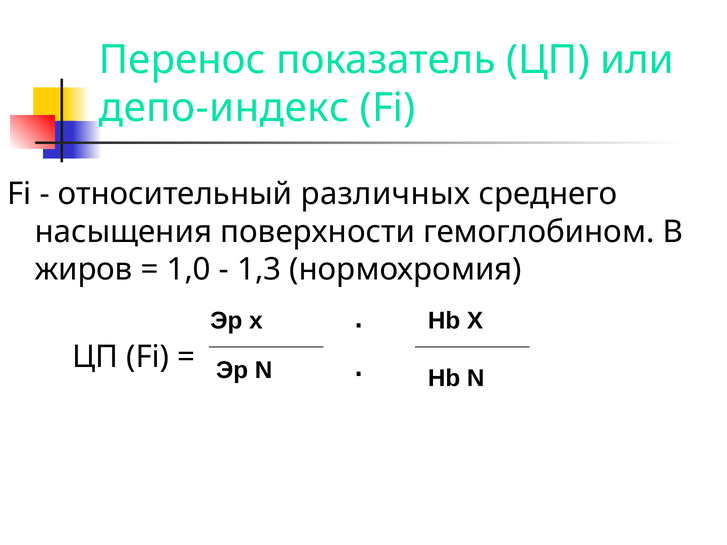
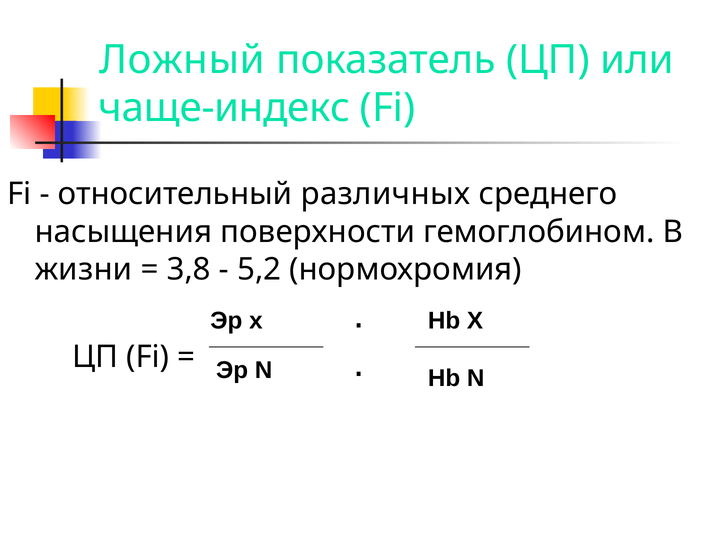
Перенос: Перенос -> Ложный (182, 60)
депо-индекс: депо-индекс -> чаще-индекс (224, 108)
жиров: жиров -> жизни (83, 269)
1,0: 1,0 -> 3,8 (189, 269)
1,3: 1,3 -> 5,2 (259, 269)
